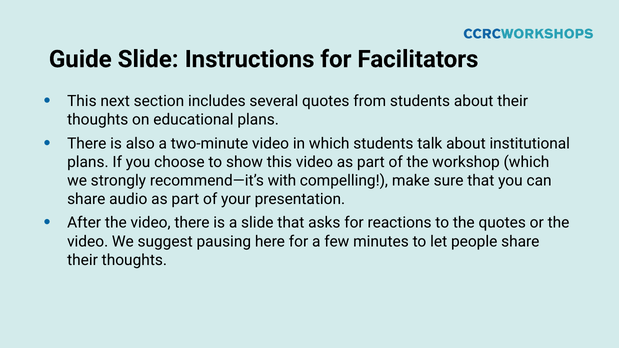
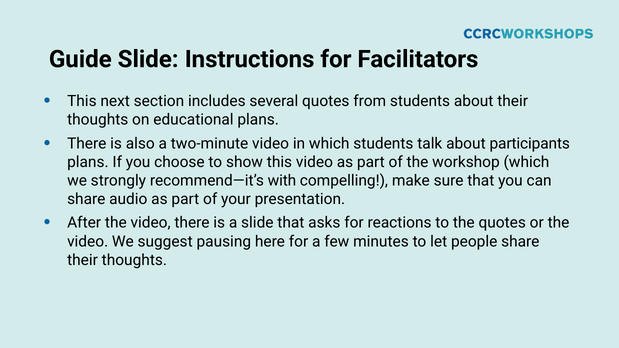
institutional: institutional -> participants (530, 144)
